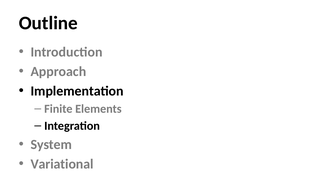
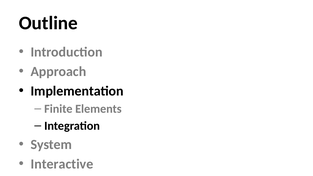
Variational: Variational -> Interactive (62, 164)
